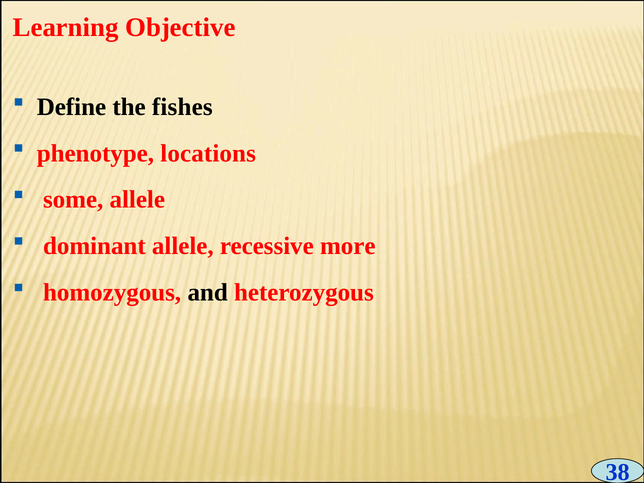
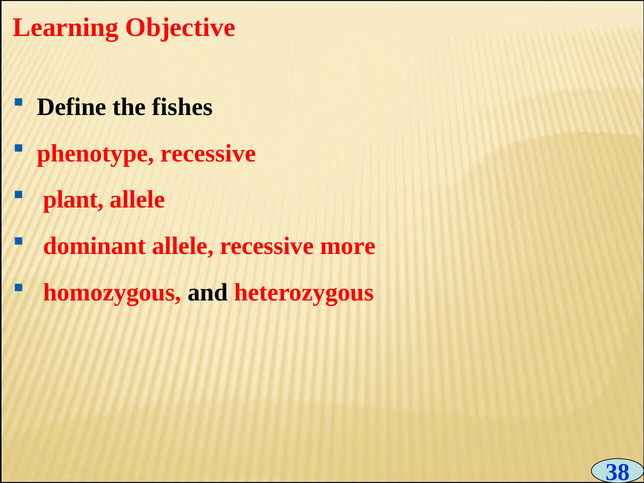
phenotype locations: locations -> recessive (208, 153)
some: some -> plant (73, 200)
